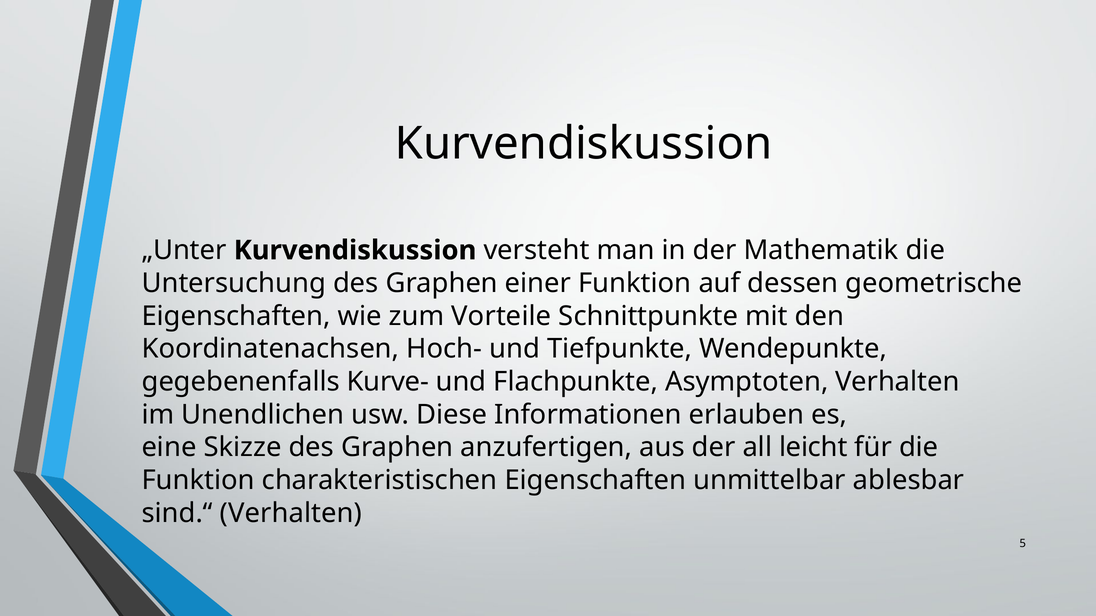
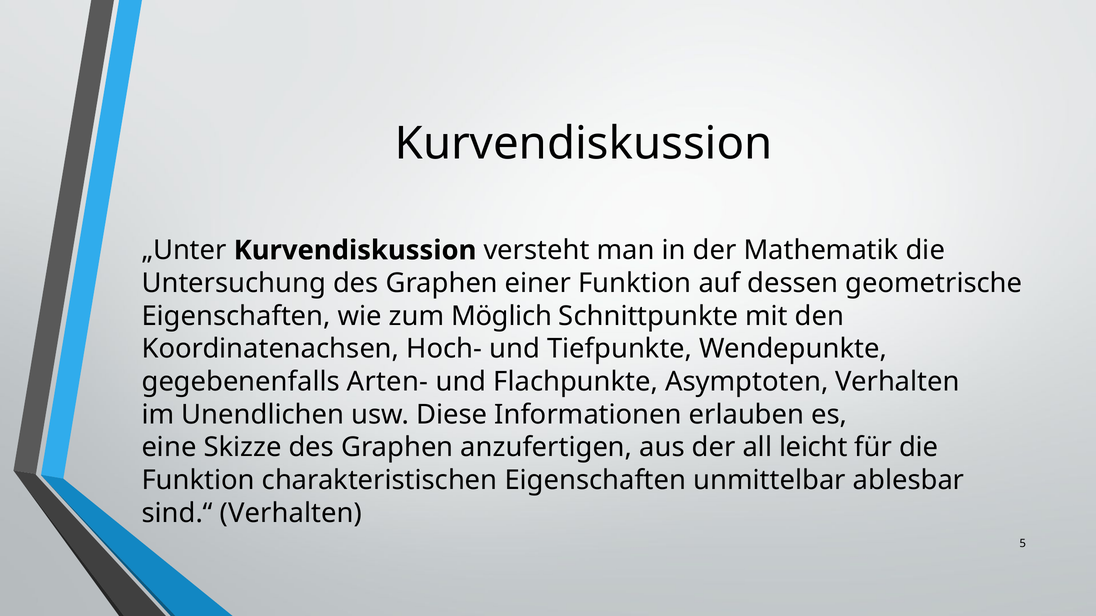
Vorteile: Vorteile -> Möglich (502, 316)
Kurve-: Kurve- -> Arten- (388, 382)
